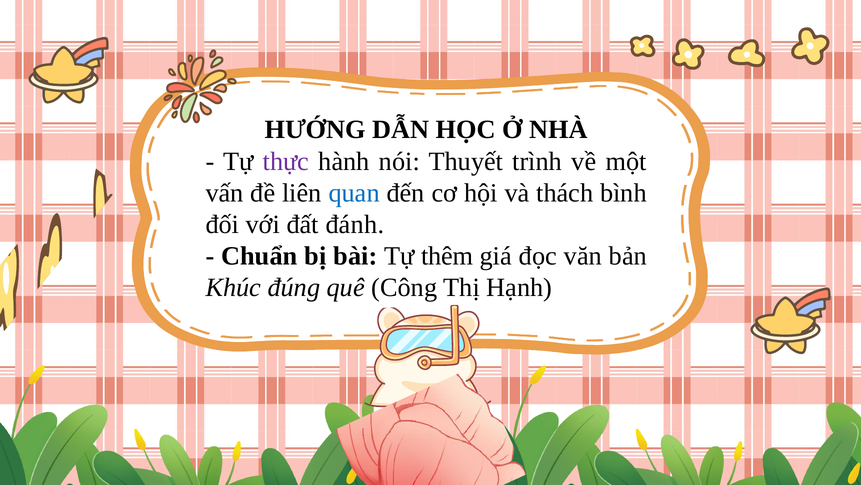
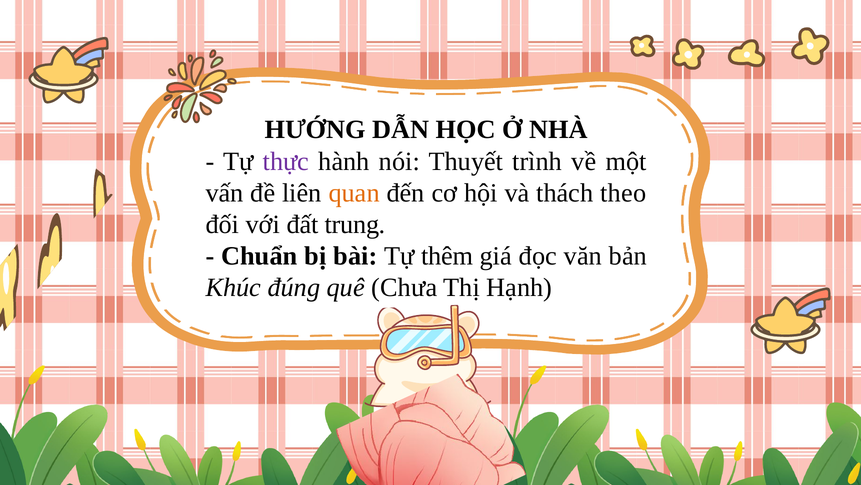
quan colour: blue -> orange (354, 193)
bình: bình -> theo (623, 193)
đánh: đánh -> trung (355, 224)
Công: Công -> Chưa (404, 287)
